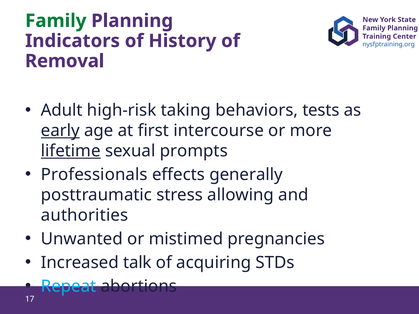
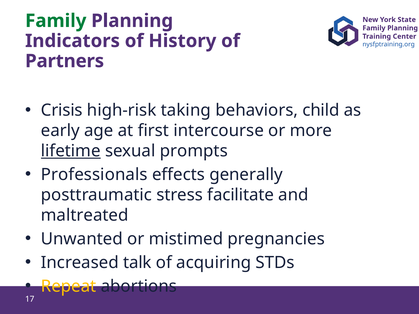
Removal: Removal -> Partners (65, 61)
Adult: Adult -> Crisis (62, 111)
tests: tests -> child (321, 111)
early underline: present -> none (60, 131)
allowing: allowing -> facilitate (241, 195)
authorities: authorities -> maltreated (85, 215)
Repeat colour: light blue -> yellow (69, 287)
